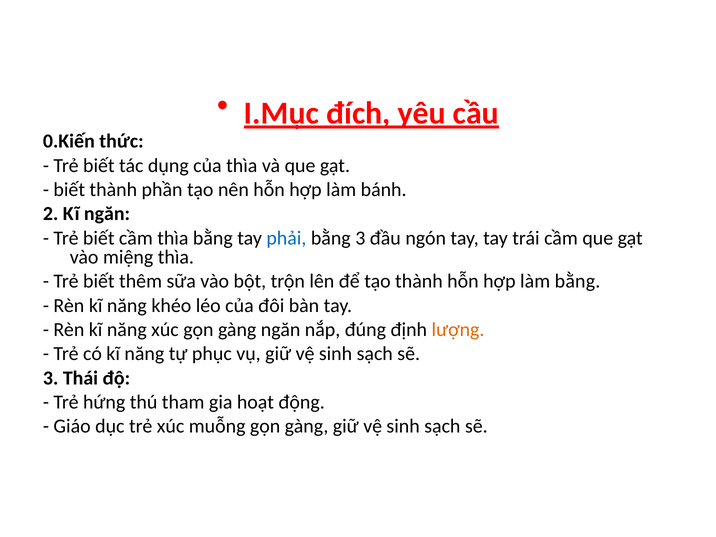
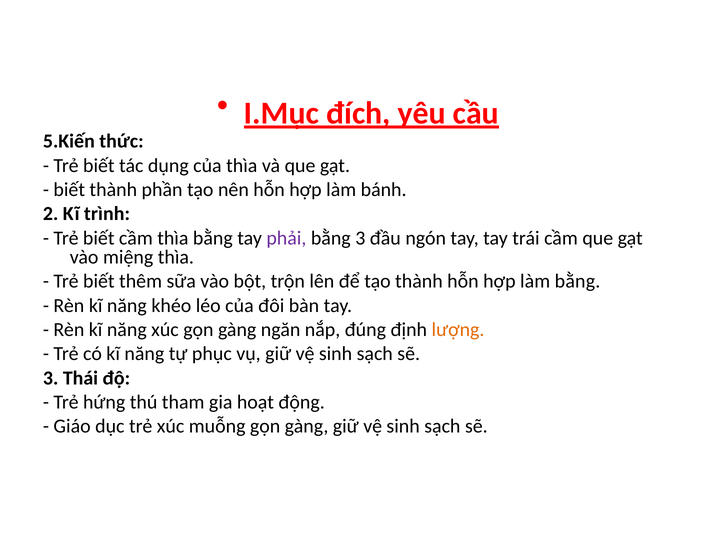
0.Kiến: 0.Kiến -> 5.Kiến (69, 141)
Kĩ ngăn: ngăn -> trình (107, 214)
phải colour: blue -> purple (286, 238)
